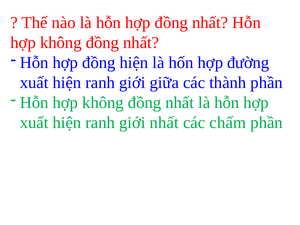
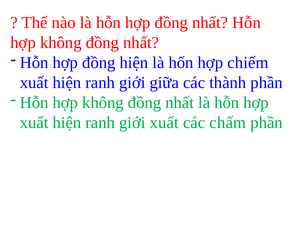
đường: đường -> chiếm (248, 63)
giới nhất: nhất -> xuất (164, 123)
